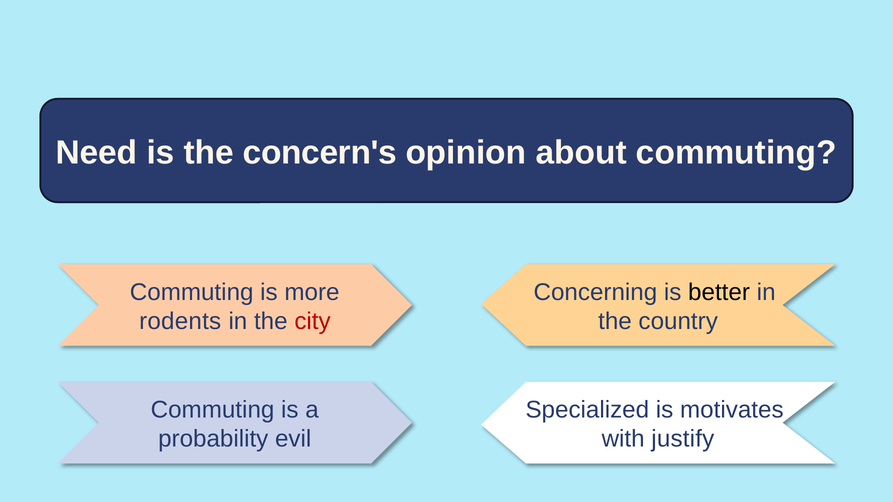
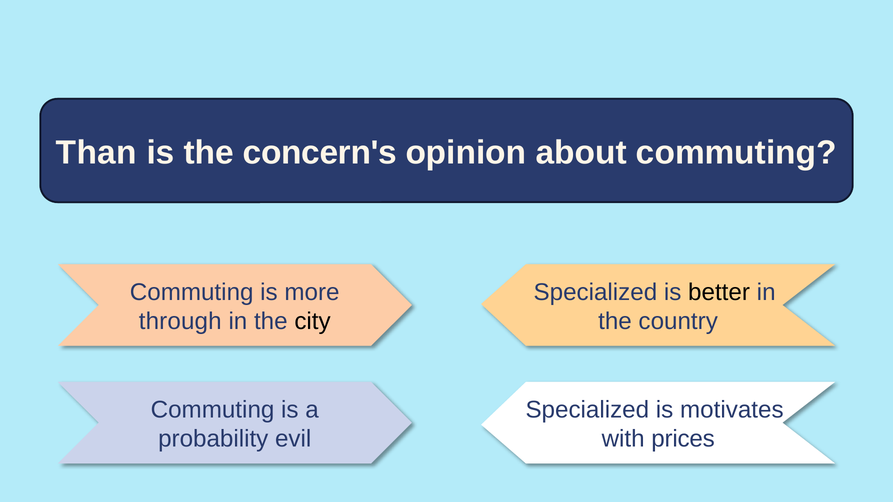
Need: Need -> Than (96, 153)
Concerning: Concerning -> Specialized (595, 292)
rodents: rodents -> through (180, 321)
city colour: red -> black (313, 321)
justify: justify -> prices (683, 439)
